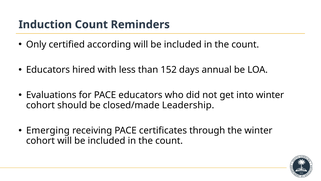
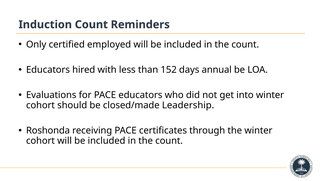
according: according -> employed (109, 44)
Emerging: Emerging -> Roshonda (48, 130)
